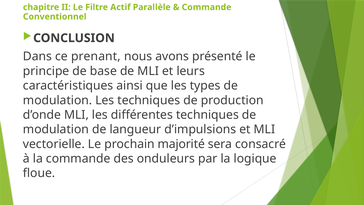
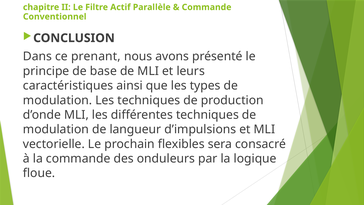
majorité: majorité -> flexibles (181, 144)
